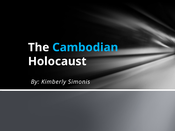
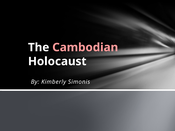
Cambodian colour: light blue -> pink (85, 47)
